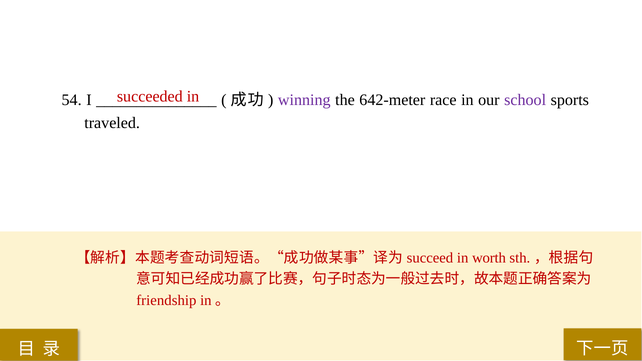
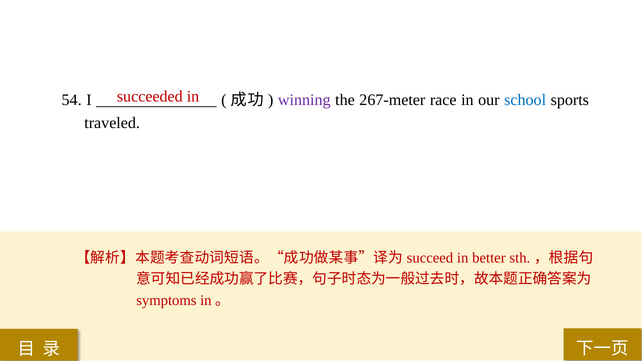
642-meter: 642-meter -> 267-meter (392, 100)
school colour: purple -> blue (525, 100)
worth: worth -> better (489, 258)
friendship: friendship -> symptoms (166, 301)
